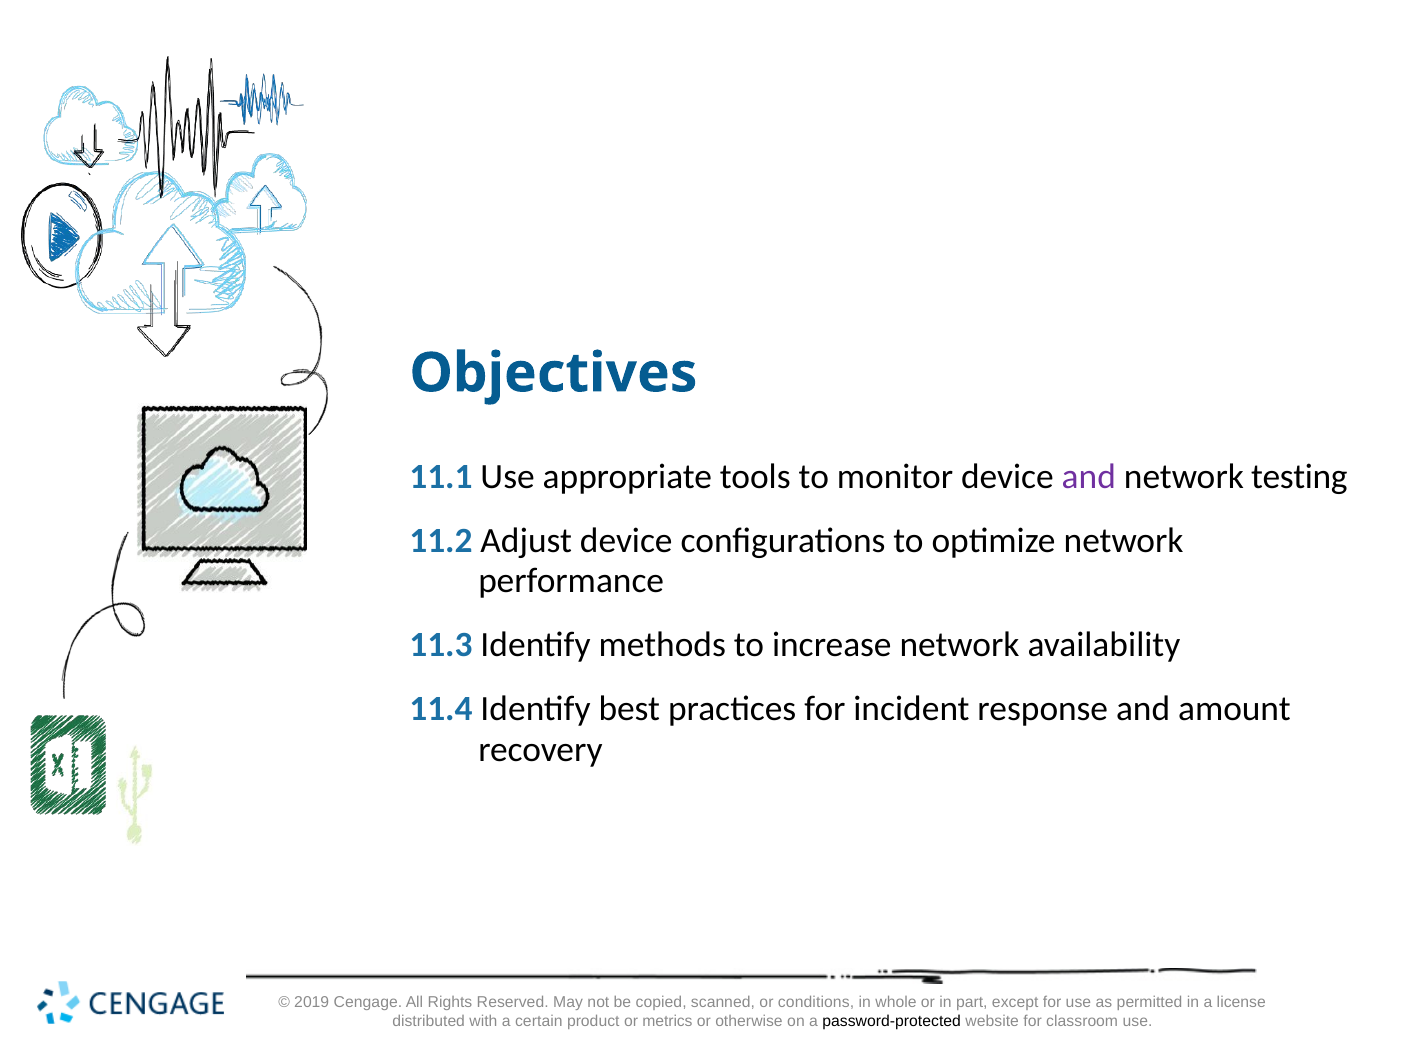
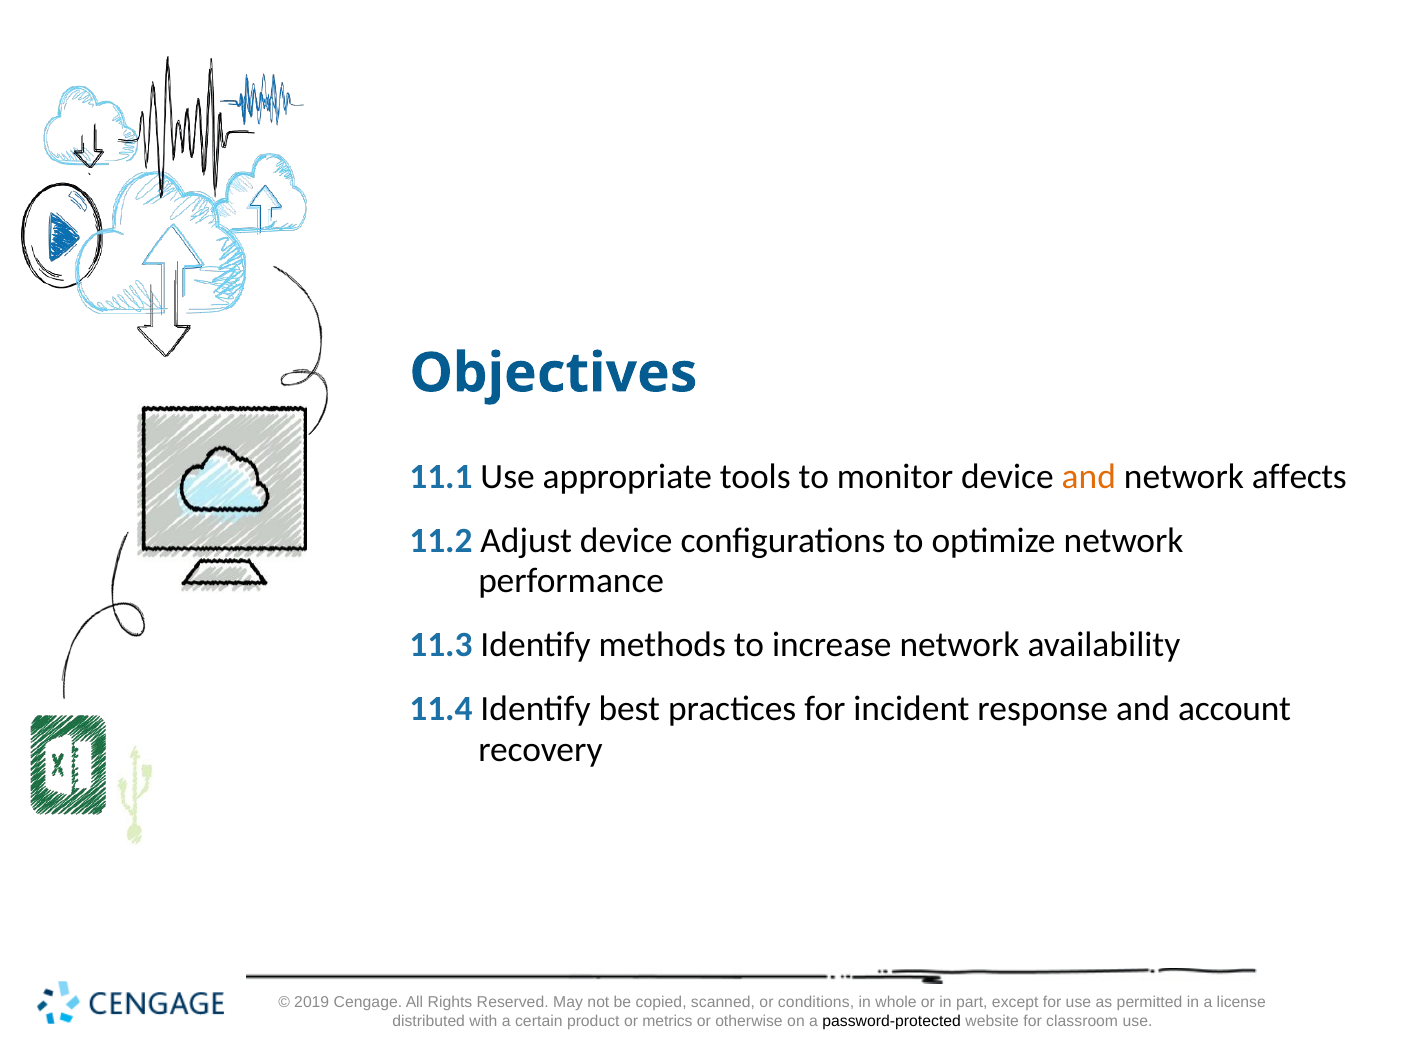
and colour: purple -> orange (1089, 477)
testing: testing -> affects (1299, 477)
amount: amount -> account (1235, 709)
